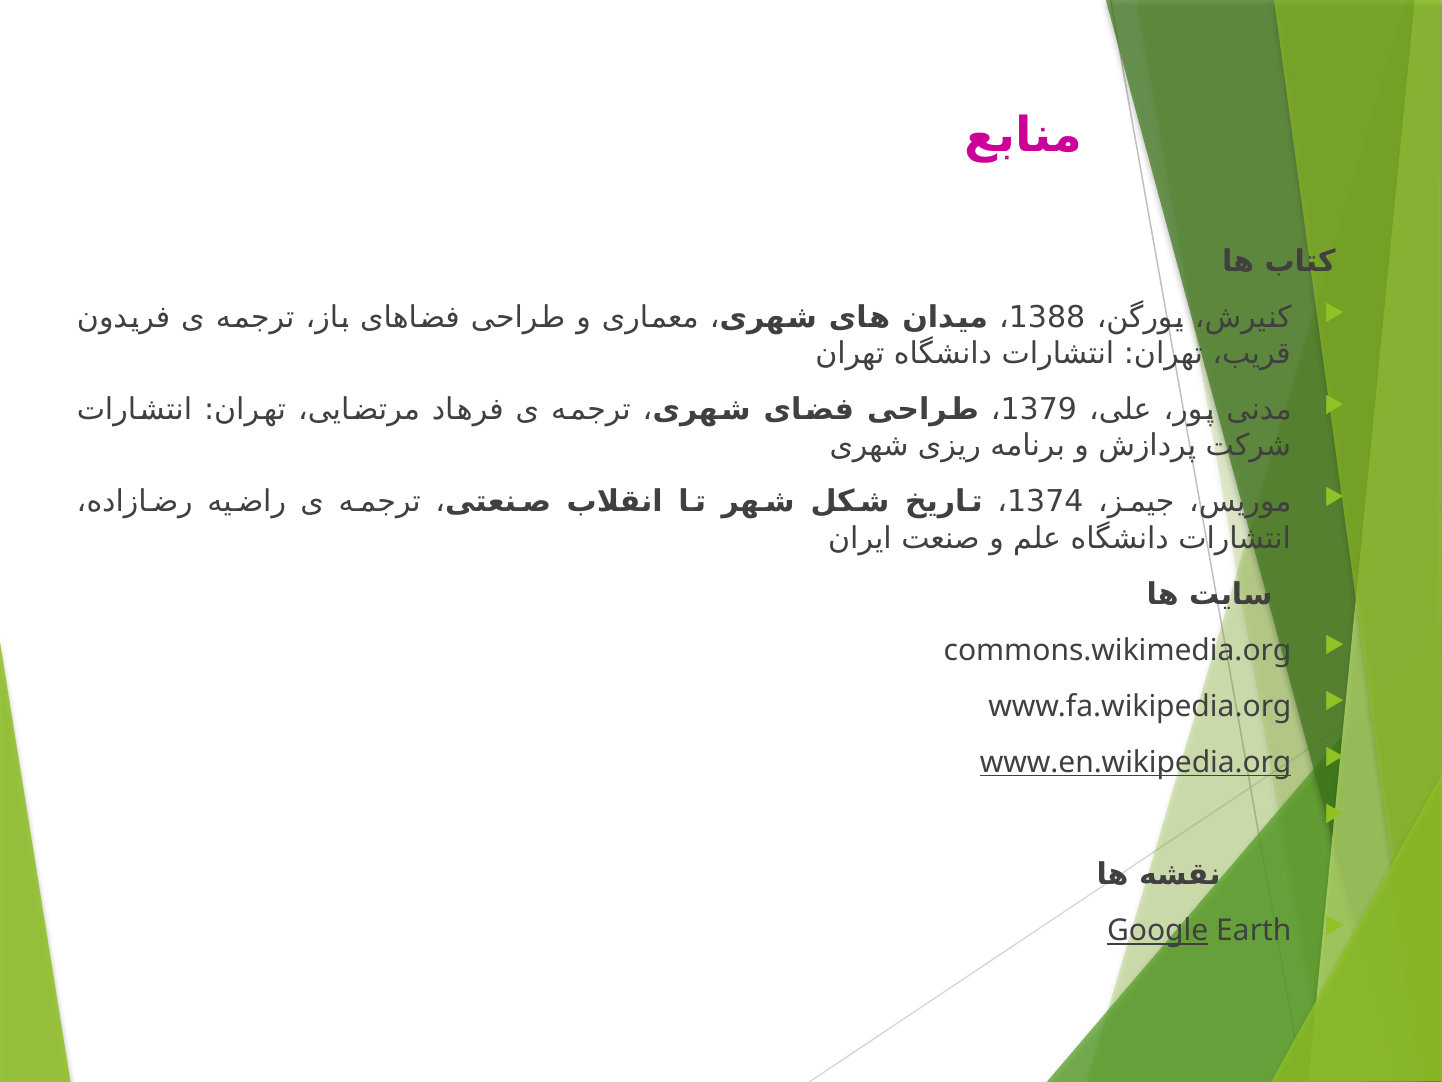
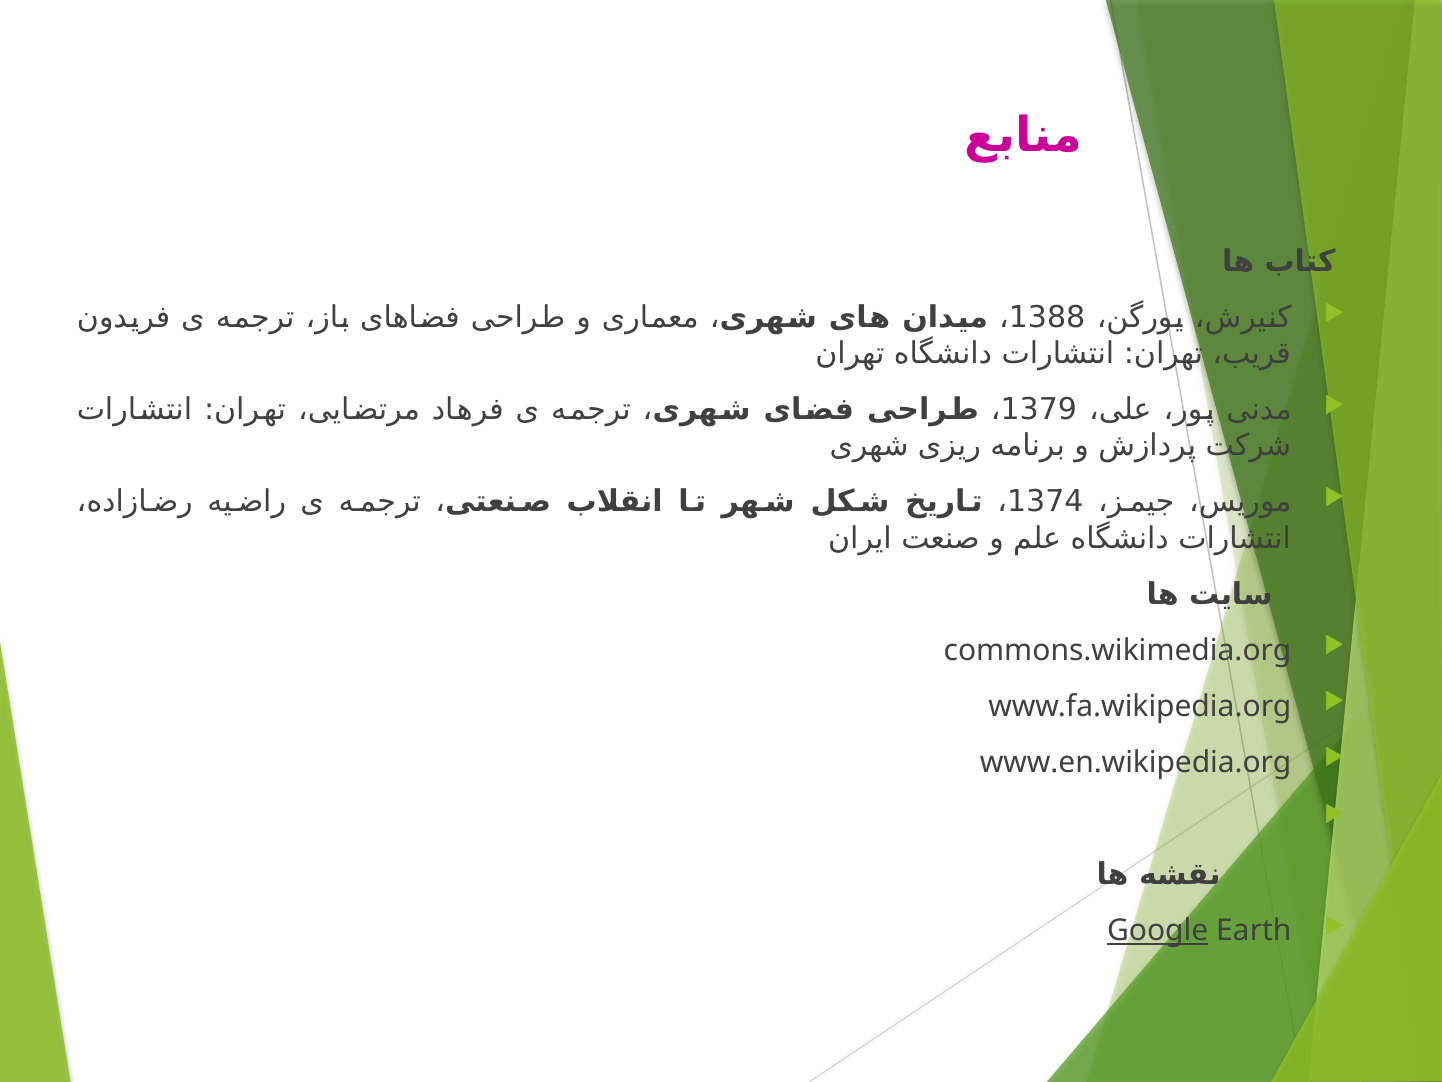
www.en.wikipedia.org underline: present -> none (1136, 762)
